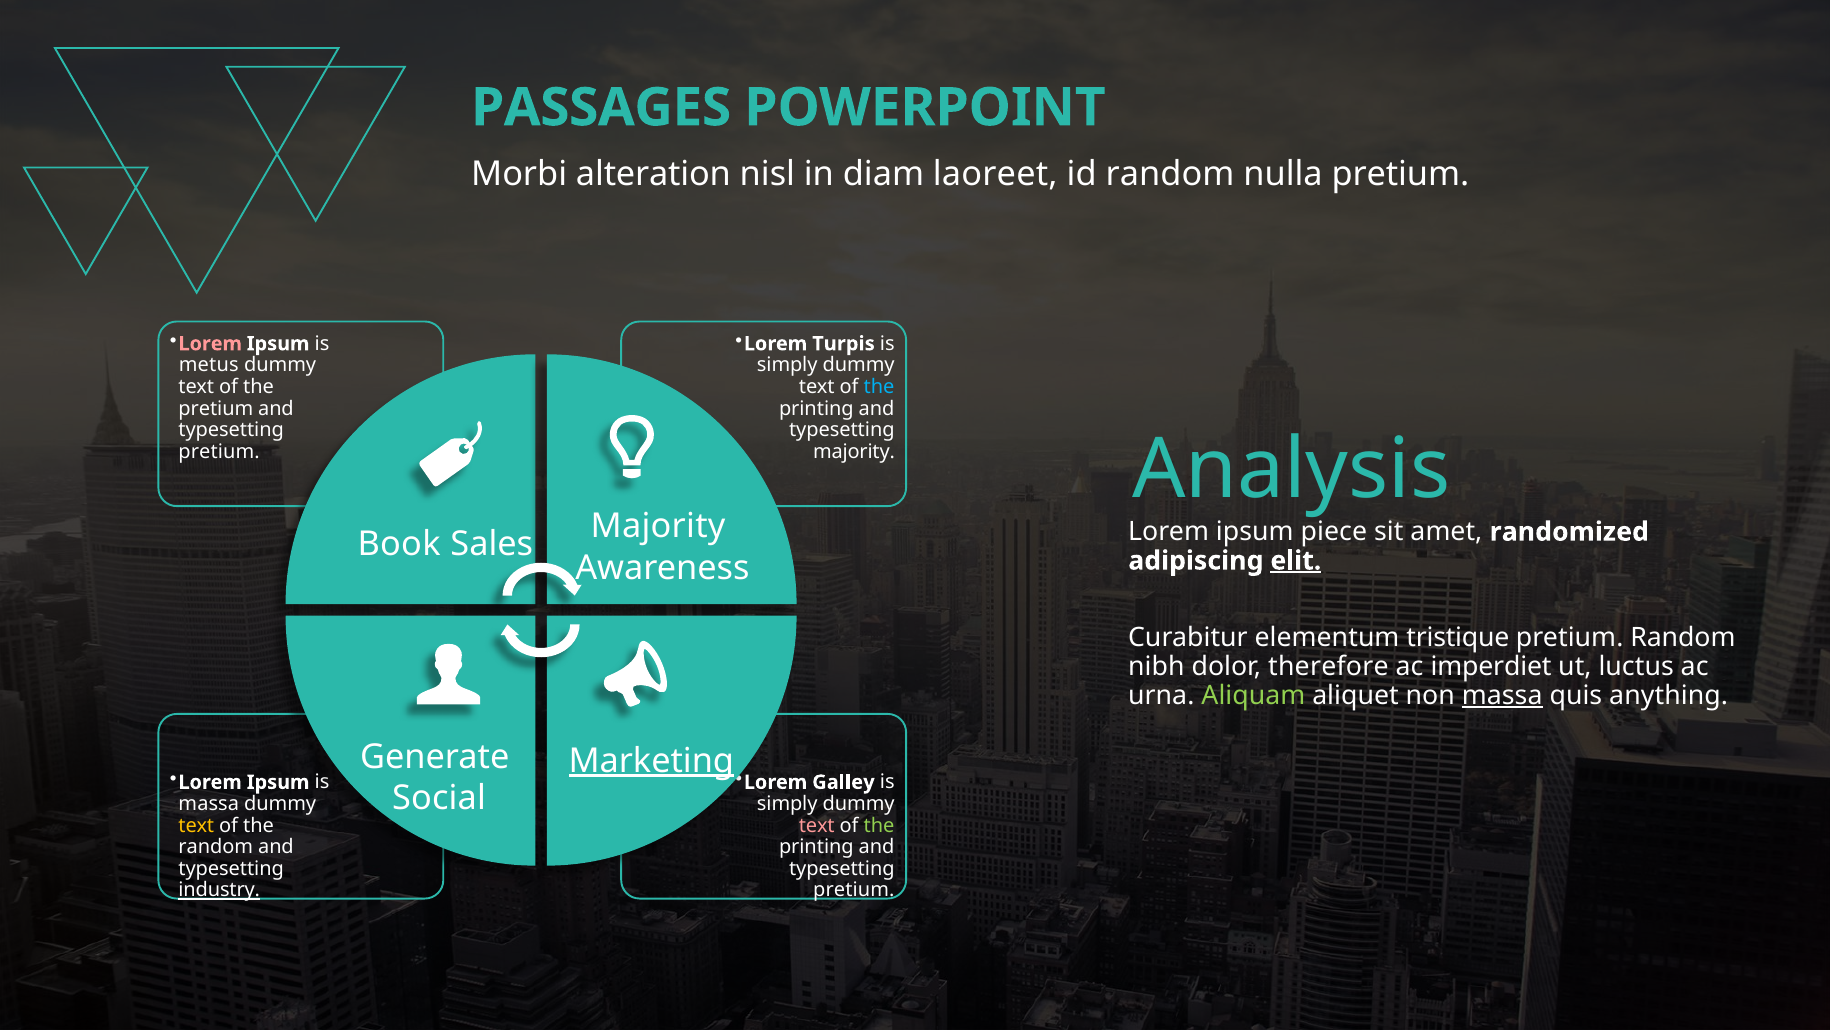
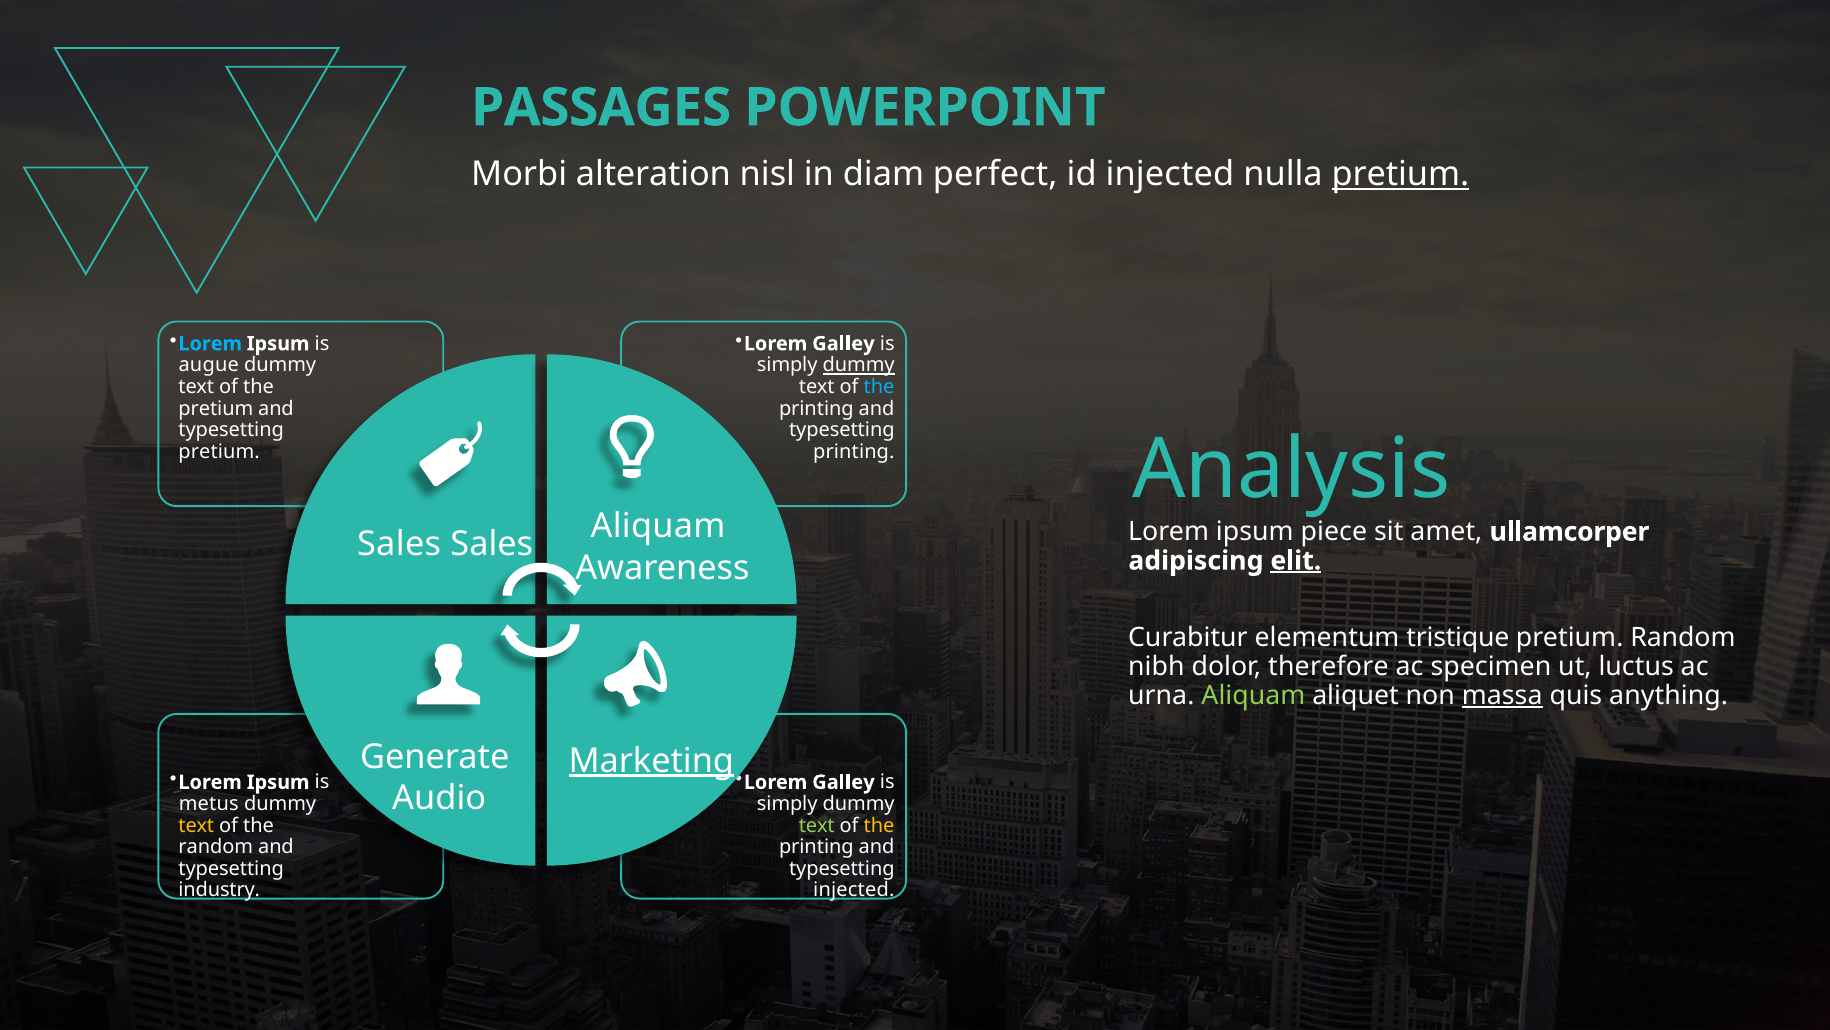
laoreet: laoreet -> perfect (995, 174)
id random: random -> injected (1170, 174)
pretium underline: none -> present (1400, 174)
Lorem colour: pink -> light blue (210, 343)
Turpis: Turpis -> Galley (843, 343)
metus: metus -> augue (209, 365)
dummy underline: none -> present (859, 365)
majority: majority -> printing (854, 452)
Majority: Majority -> Aliquam (658, 526)
randomized: randomized -> ullamcorper (1569, 532)
Book: Book -> Sales (399, 544)
imperdiet: imperdiet -> specimen (1491, 666)
Social: Social -> Audio (439, 798)
massa: massa -> metus (209, 803)
text colour: pink -> light green (817, 825)
the colour: light green -> yellow (879, 825)
industry underline: present -> none (219, 890)
pretium: pretium -> injected (854, 890)
